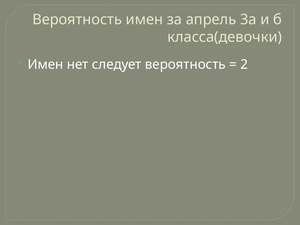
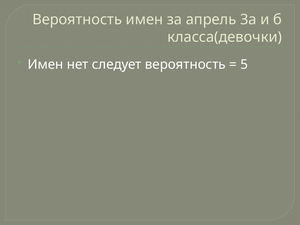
2: 2 -> 5 (244, 64)
